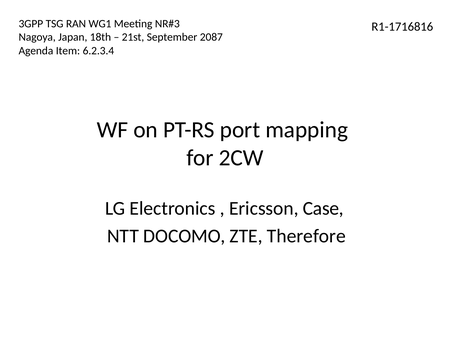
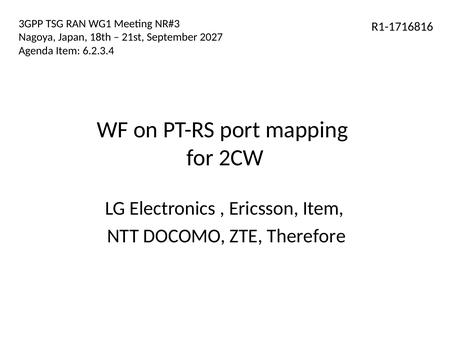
2087: 2087 -> 2027 (211, 37)
Ericsson Case: Case -> Item (323, 208)
